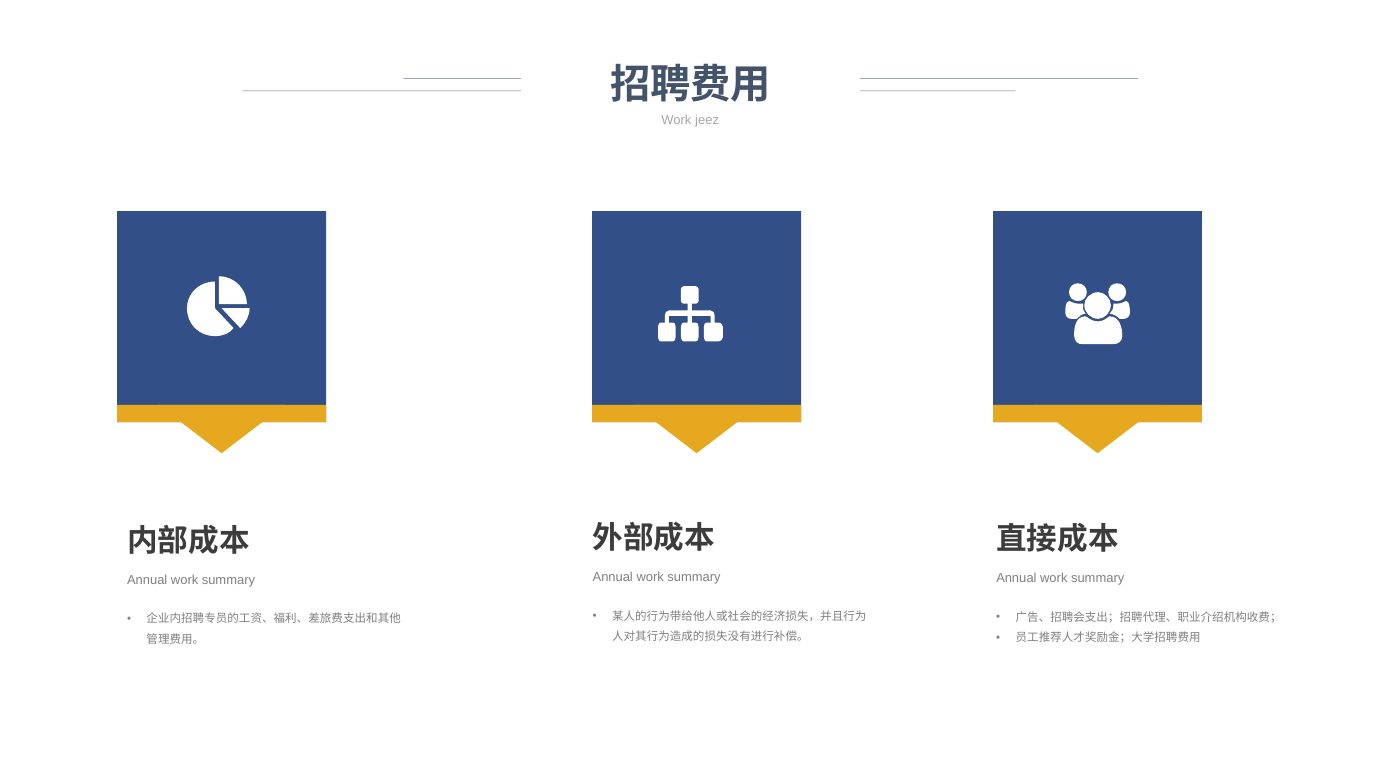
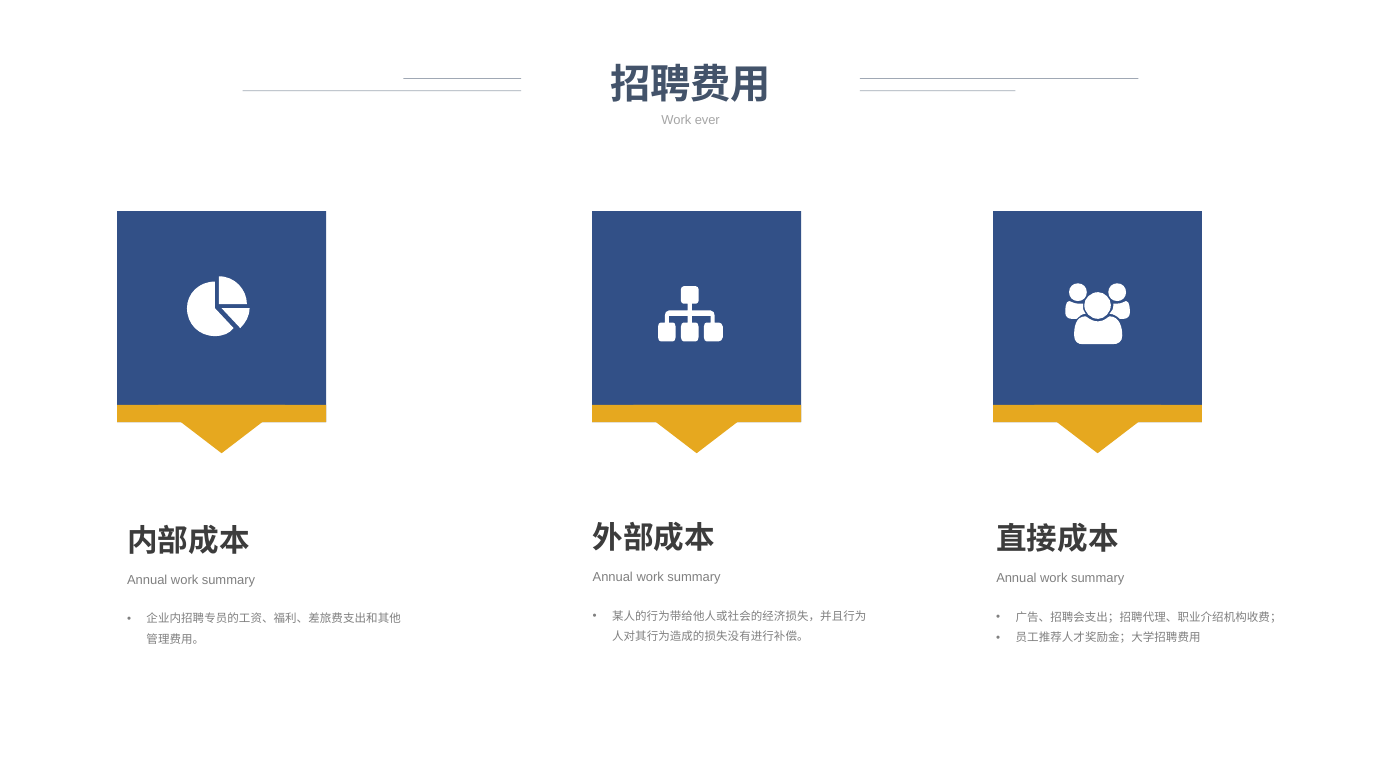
jeez: jeez -> ever (707, 120)
